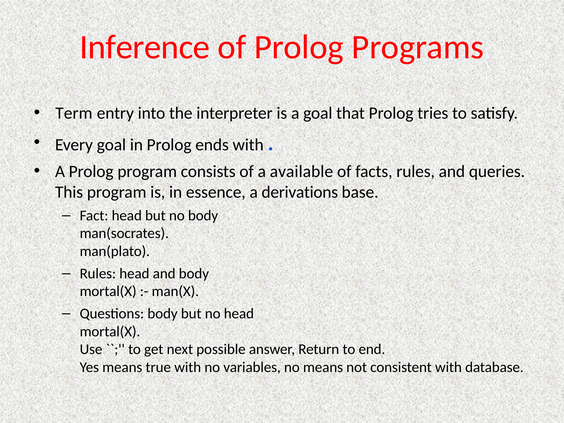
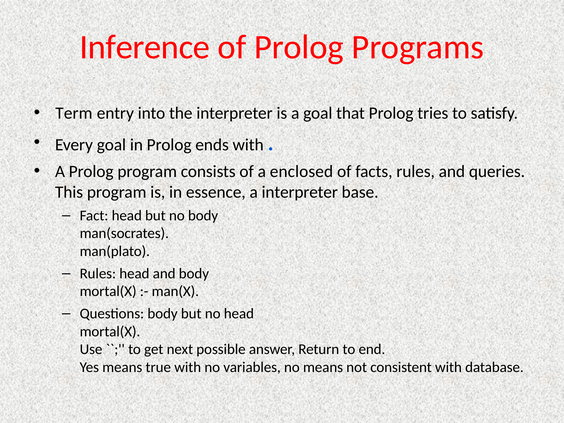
available: available -> enclosed (301, 171)
a derivations: derivations -> interpreter (300, 192)
